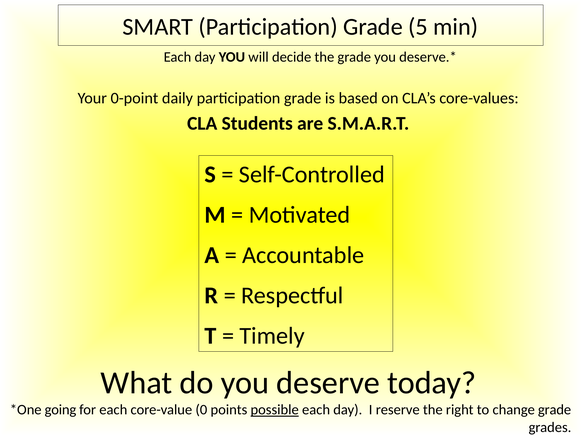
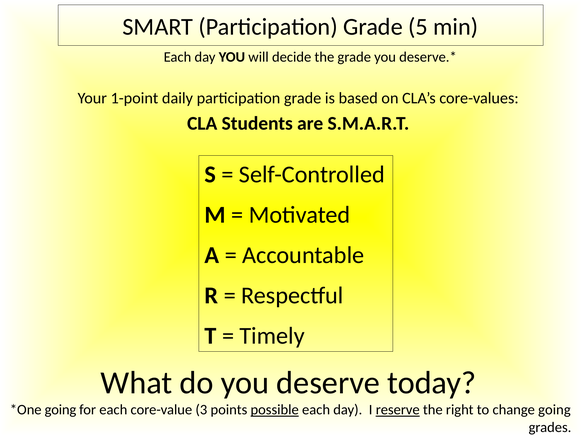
0-point: 0-point -> 1-point (134, 98)
0: 0 -> 3 (201, 410)
reserve underline: none -> present (398, 410)
change grade: grade -> going (554, 410)
